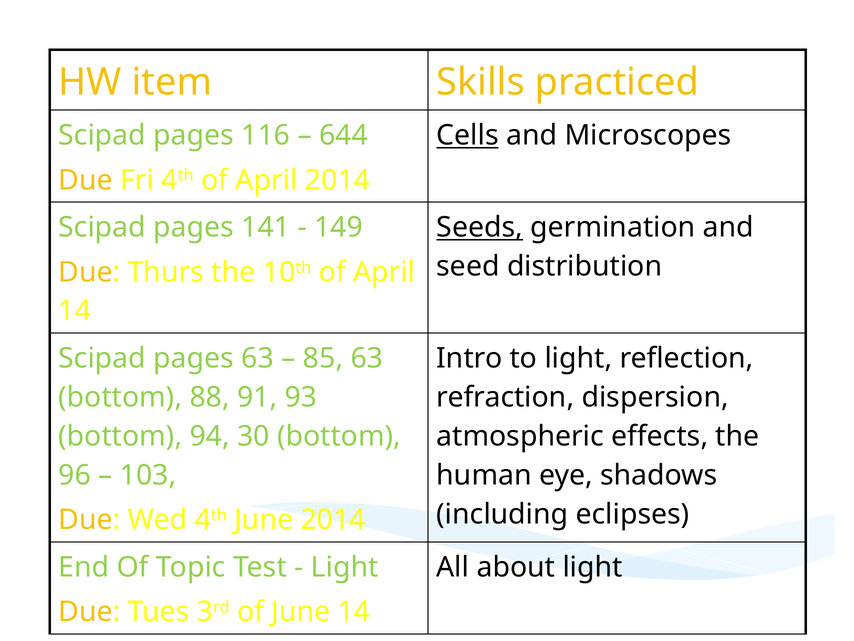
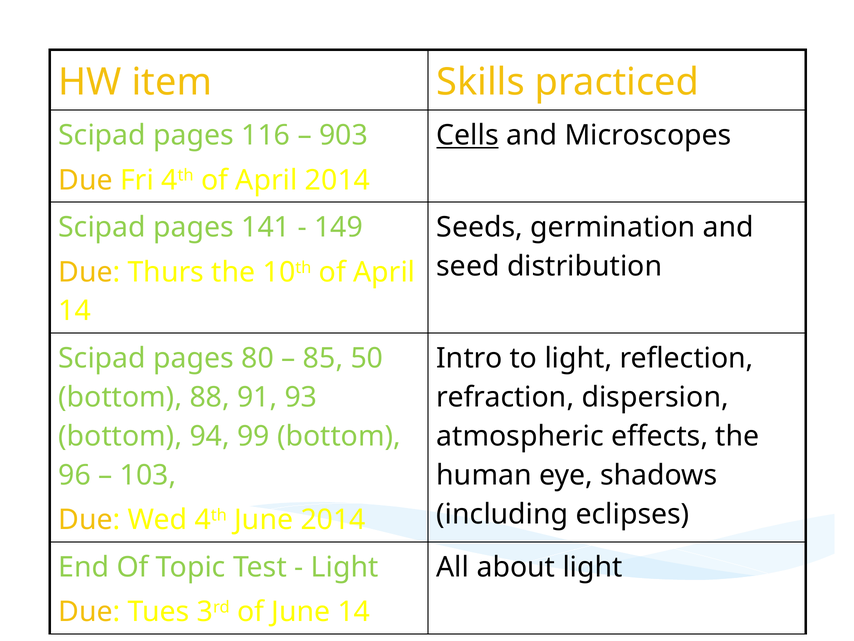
644: 644 -> 903 (344, 135)
Seeds underline: present -> none (480, 227)
pages 63: 63 -> 80 (258, 358)
85 63: 63 -> 50 (367, 358)
30: 30 -> 99 (253, 436)
